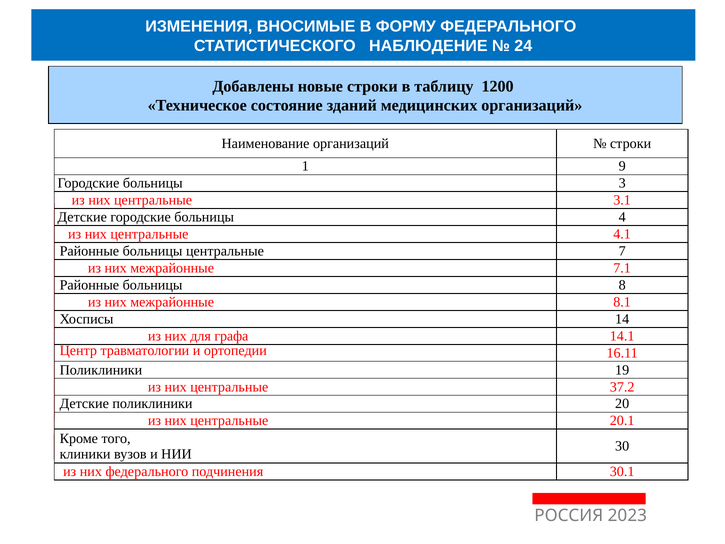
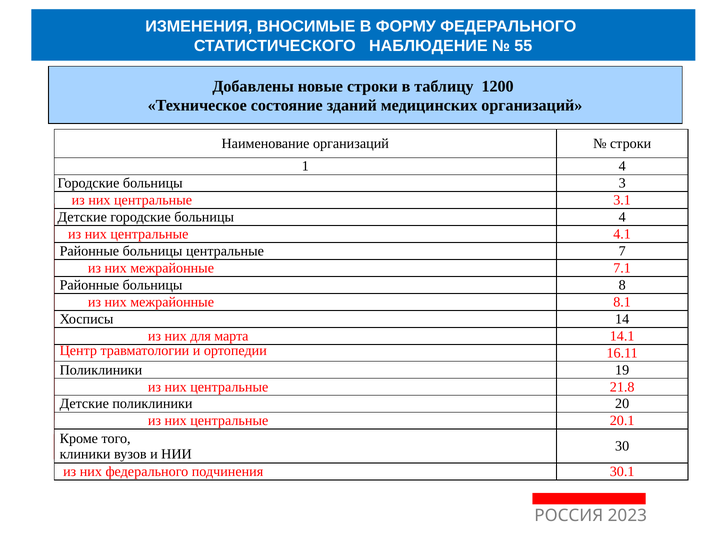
24: 24 -> 55 (523, 46)
1 9: 9 -> 4 (622, 166)
графа: графа -> марта (231, 336)
37.2: 37.2 -> 21.8 (622, 387)
